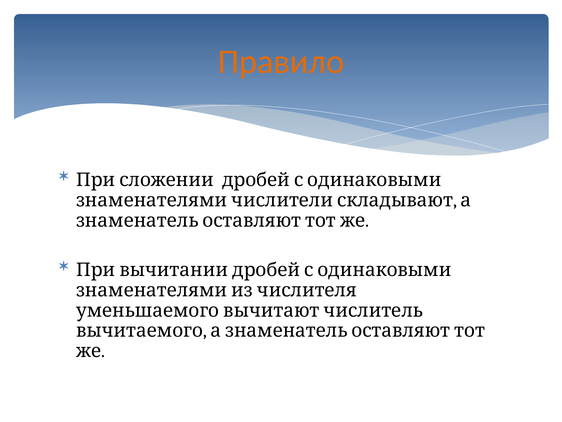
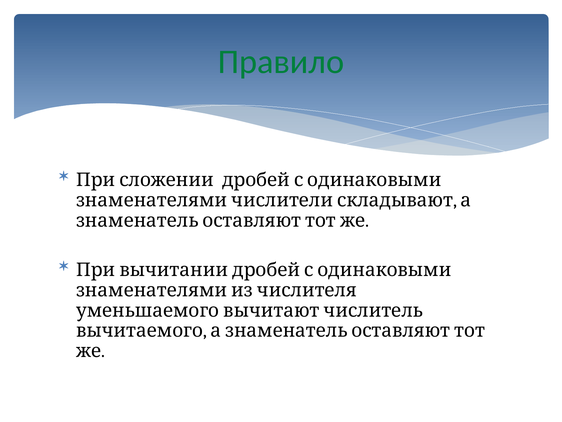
Правило colour: orange -> green (281, 62)
